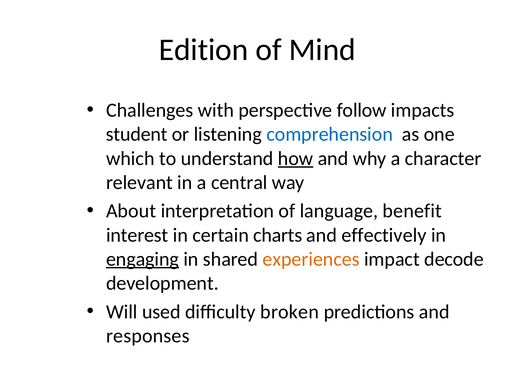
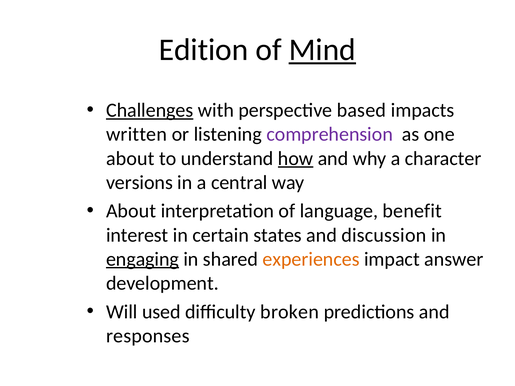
Mind underline: none -> present (322, 50)
Challenges underline: none -> present (150, 110)
follow: follow -> based (361, 110)
student: student -> written (137, 134)
comprehension colour: blue -> purple (330, 134)
which: which -> about (130, 159)
relevant: relevant -> versions (139, 183)
charts: charts -> states (278, 235)
effectively: effectively -> discussion (384, 235)
decode: decode -> answer (454, 259)
